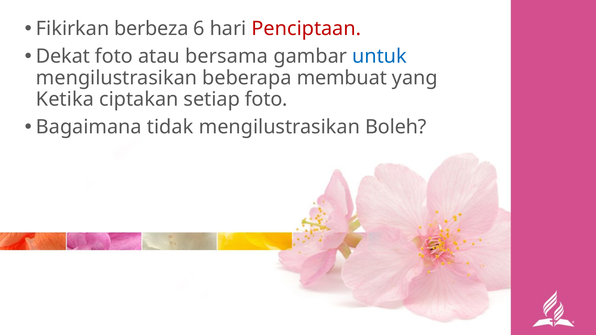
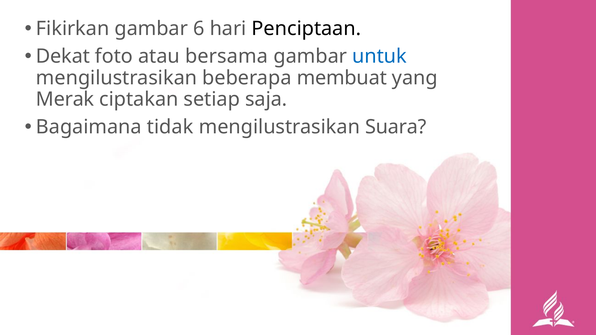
Fikirkan berbeza: berbeza -> gambar (151, 29)
Penciptaan colour: red -> black (306, 29)
Ketika: Ketika -> Merak (65, 99)
setiap foto: foto -> saja (266, 99)
Boleh: Boleh -> Suara (396, 127)
